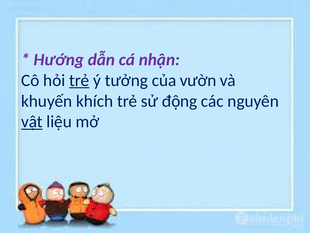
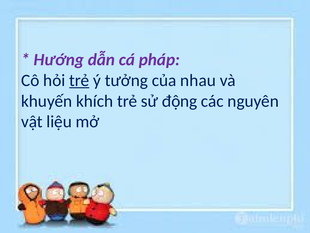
nhận: nhận -> pháp (159, 60)
vườn: vườn -> nhau (198, 80)
vật underline: present -> none (32, 122)
